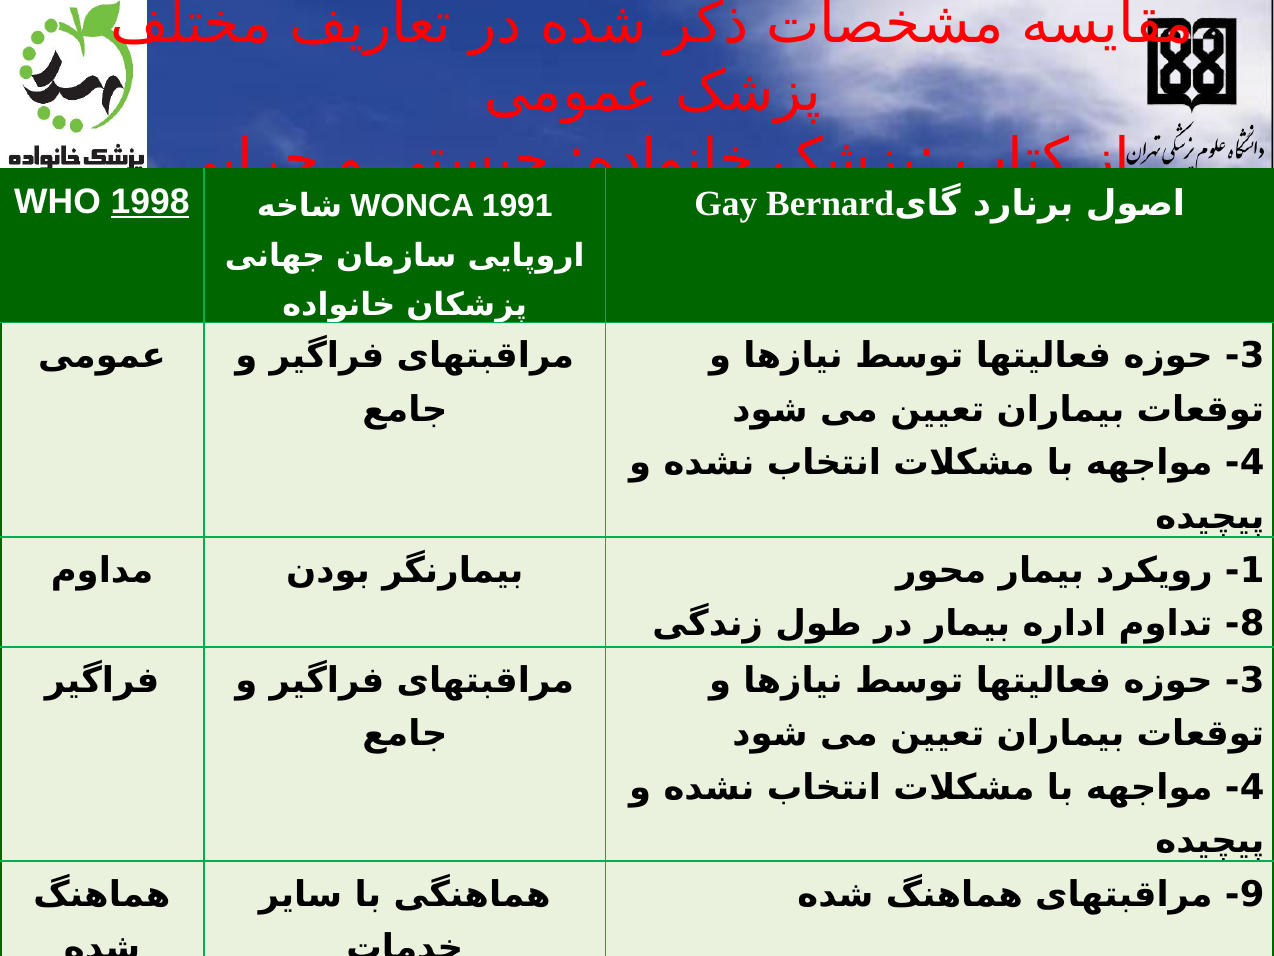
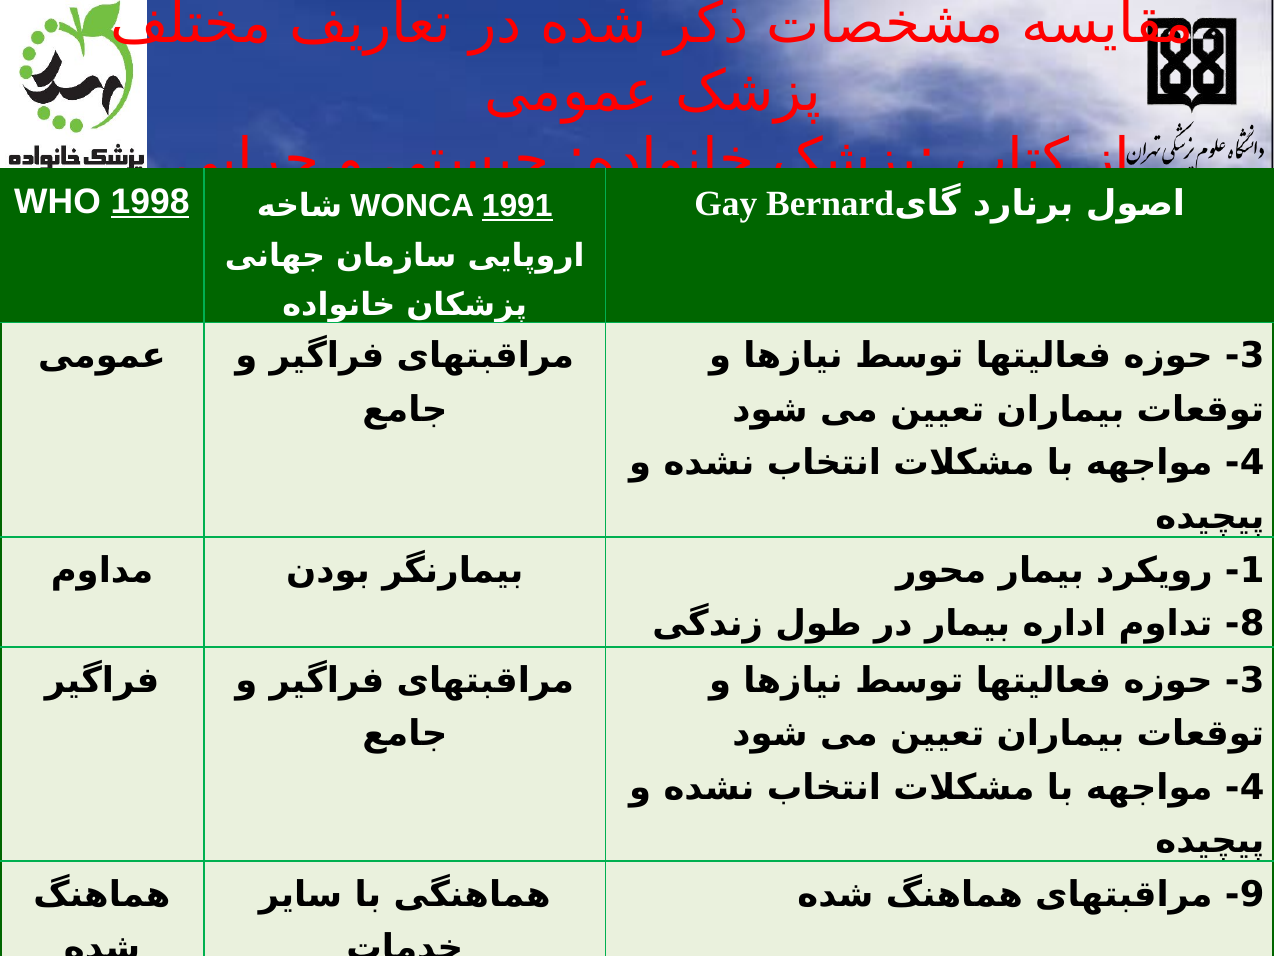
1991 underline: none -> present (517, 206)
